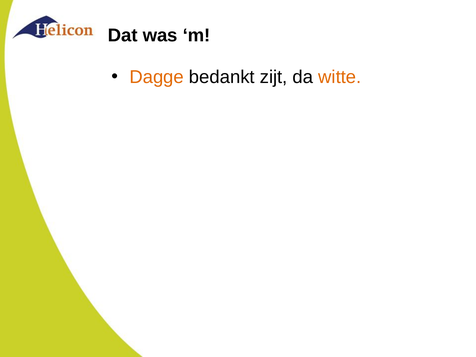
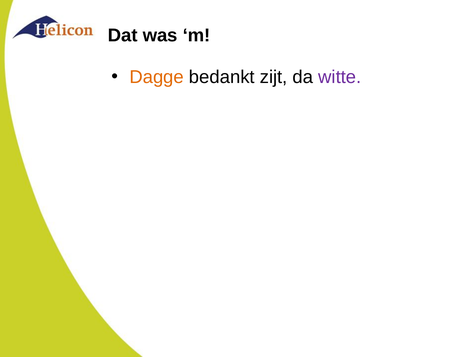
witte colour: orange -> purple (340, 77)
